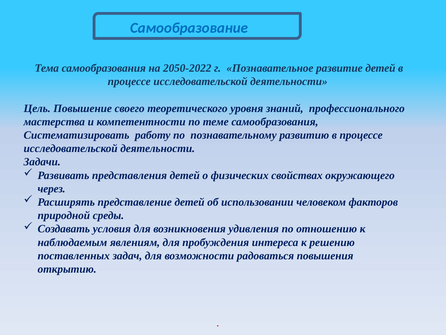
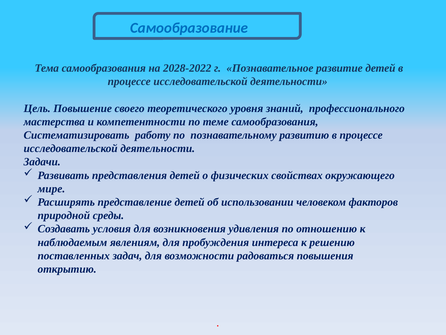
2050-2022: 2050-2022 -> 2028-2022 (187, 68)
через: через -> мире (51, 188)
